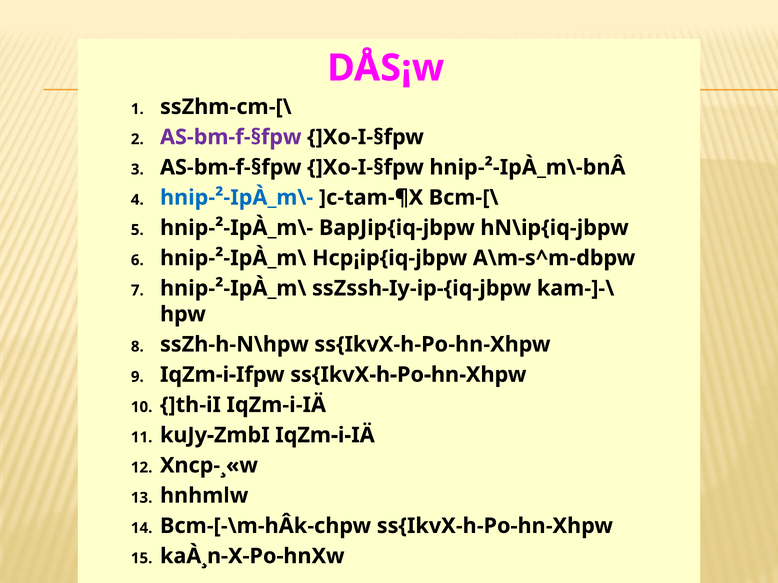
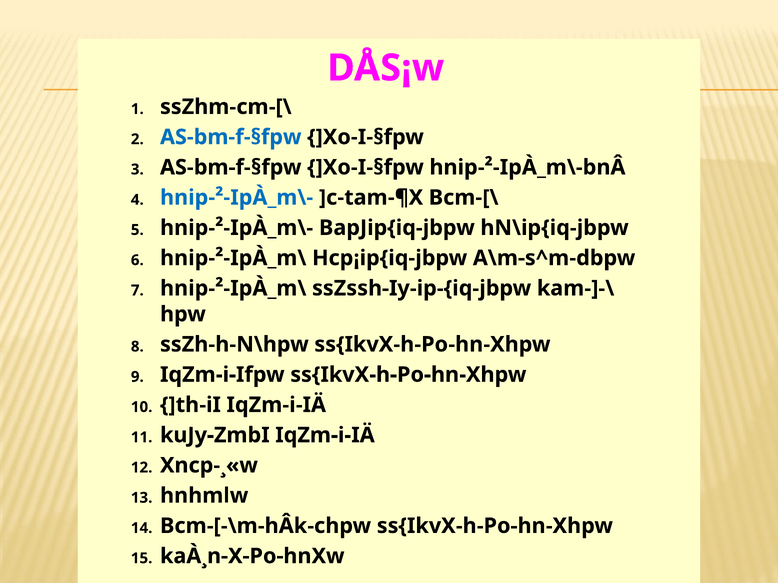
AS-bm-f-§fpw colour: purple -> blue (231, 137)
